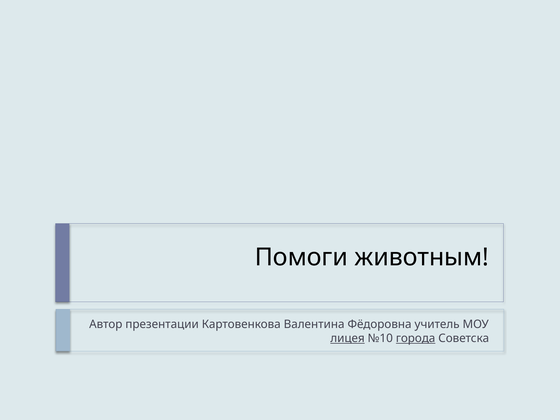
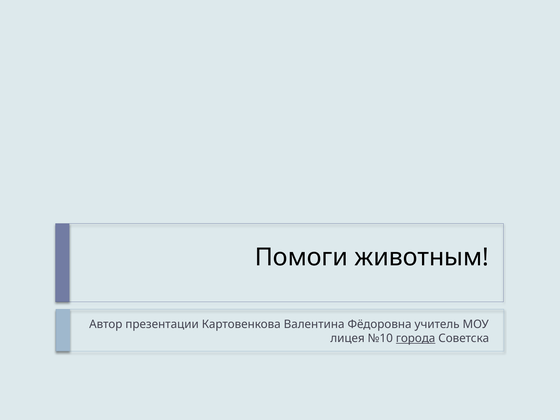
лицея underline: present -> none (348, 338)
